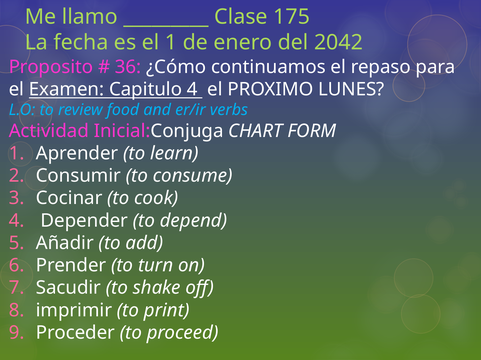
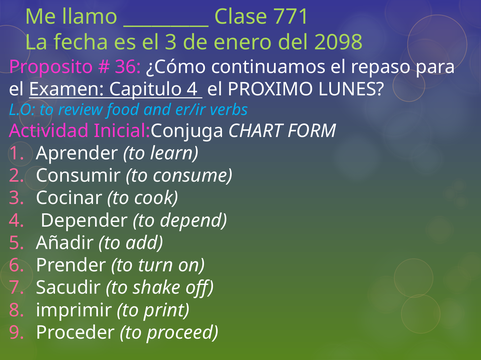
175: 175 -> 771 (292, 17)
el 1: 1 -> 3 (171, 43)
2042: 2042 -> 2098 (339, 43)
